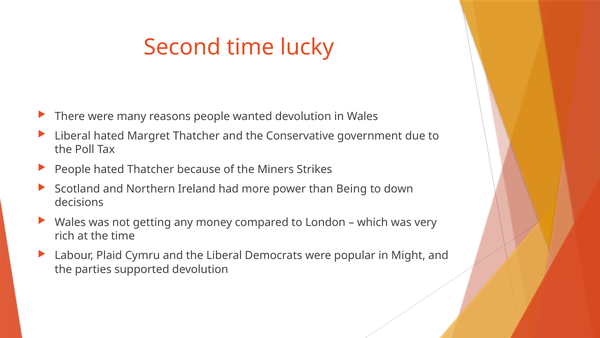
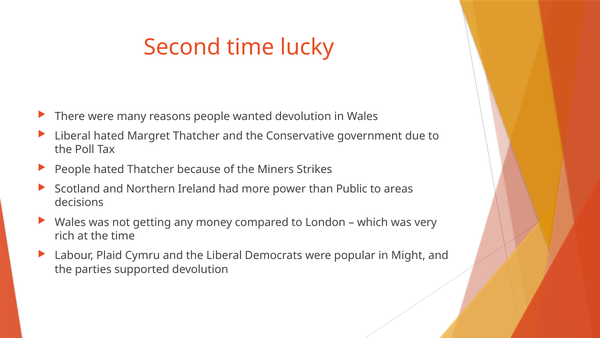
Being: Being -> Public (352, 189)
down: down -> areas (399, 189)
